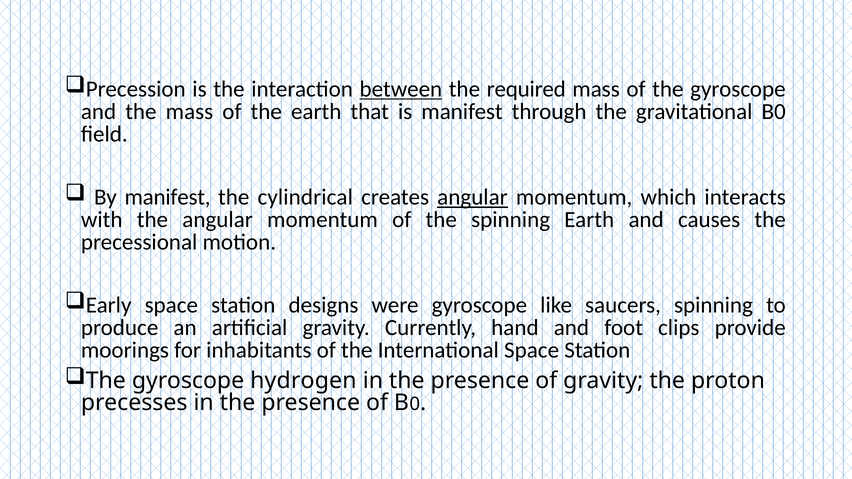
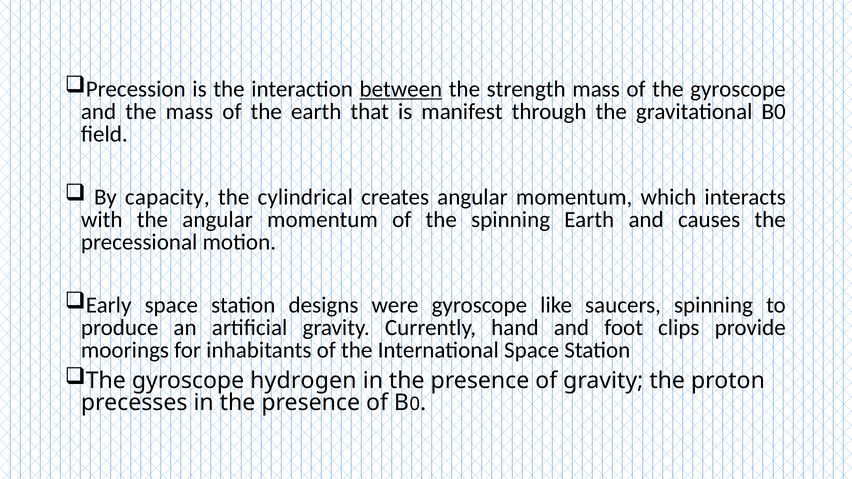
required: required -> strength (526, 89)
By manifest: manifest -> capacity (167, 197)
angular underline: present -> none (472, 197)
